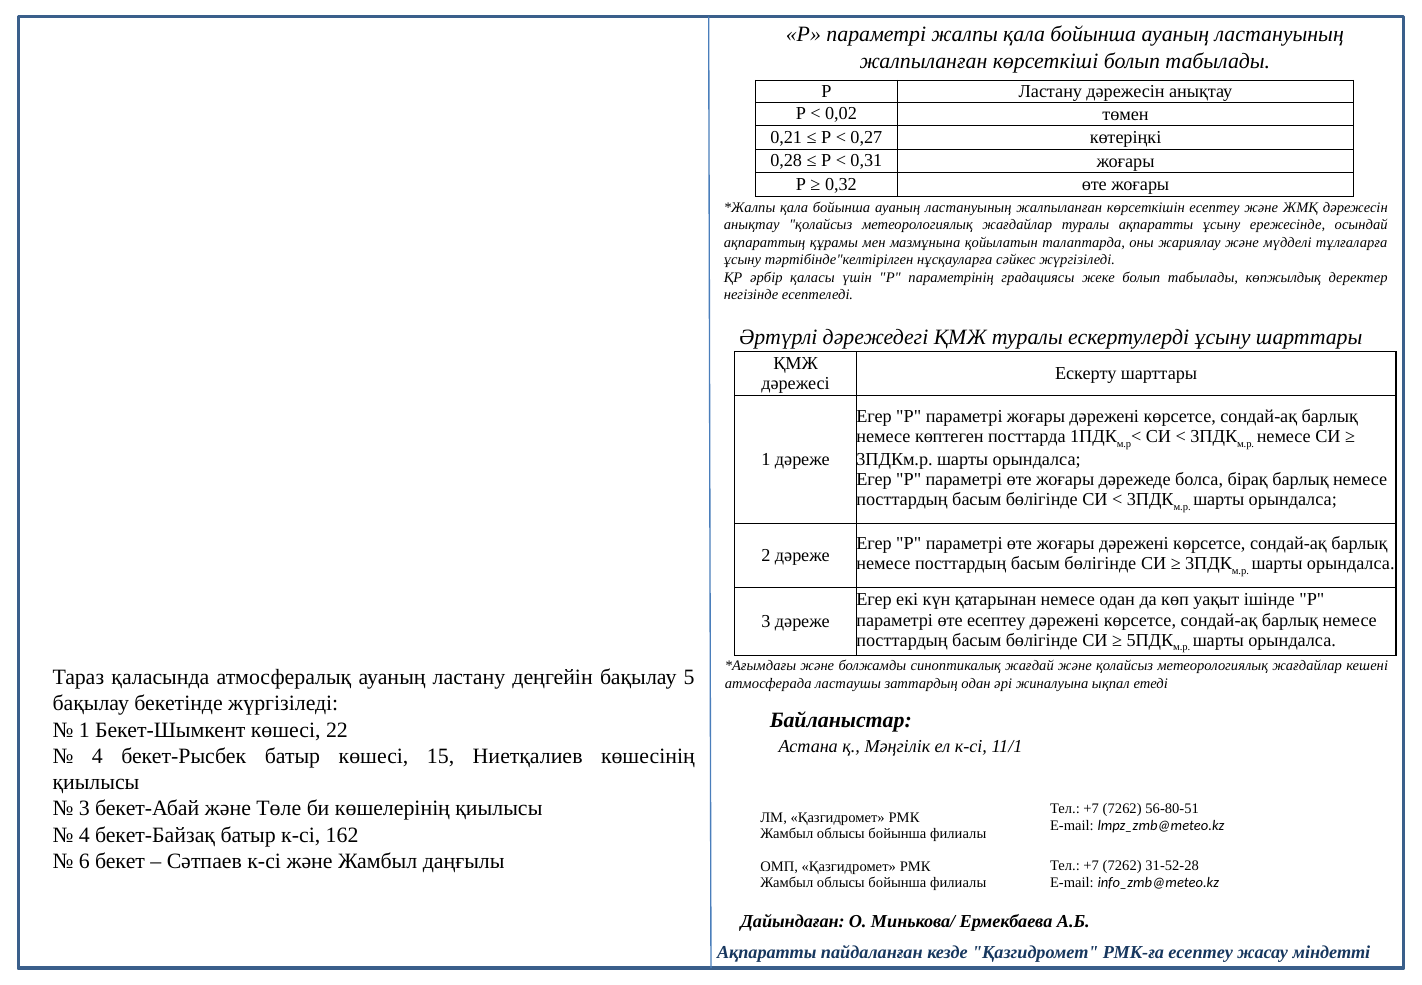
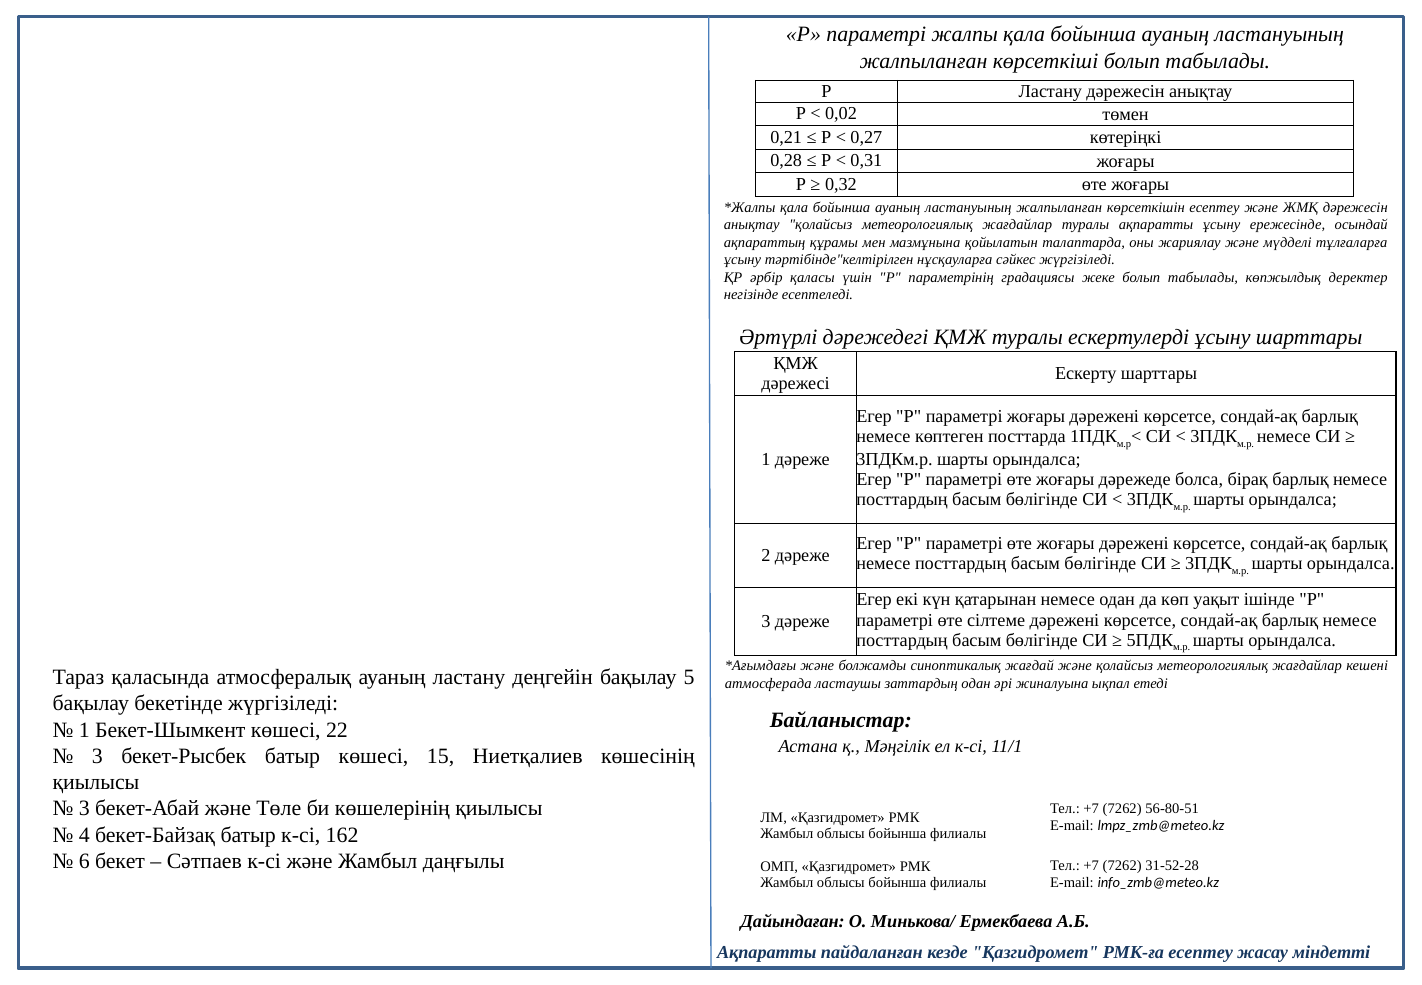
өте есептеу: есептеу -> сілтеме (996, 620)
4: 4 -> 3 (97, 756)
